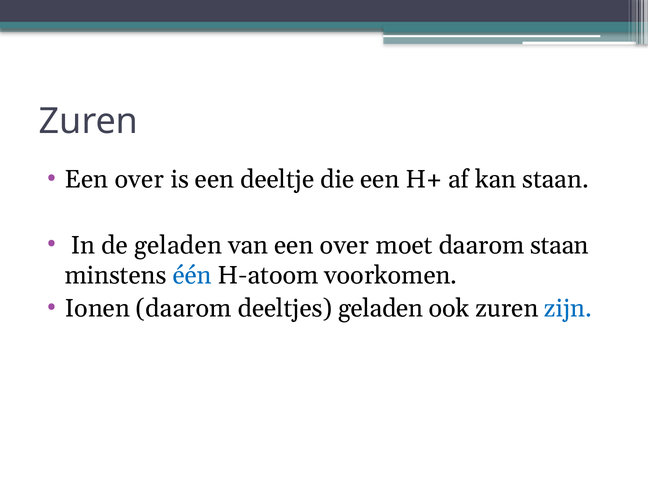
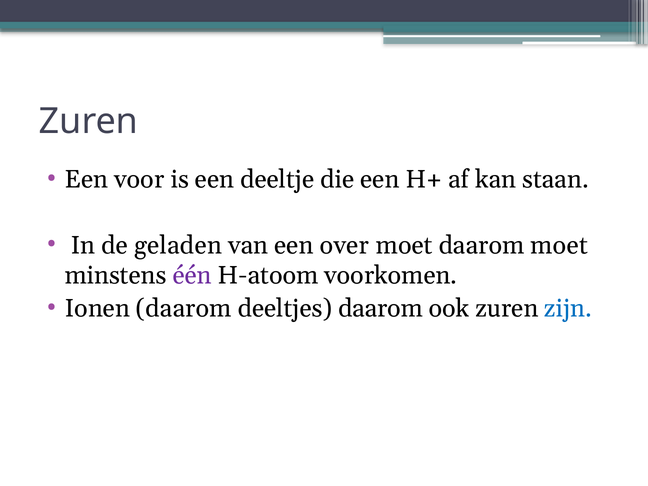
over: over -> voor (139, 179)
daarom staan: staan -> moet (559, 245)
één colour: blue -> purple (192, 276)
deeltjes geladen: geladen -> daarom (381, 309)
